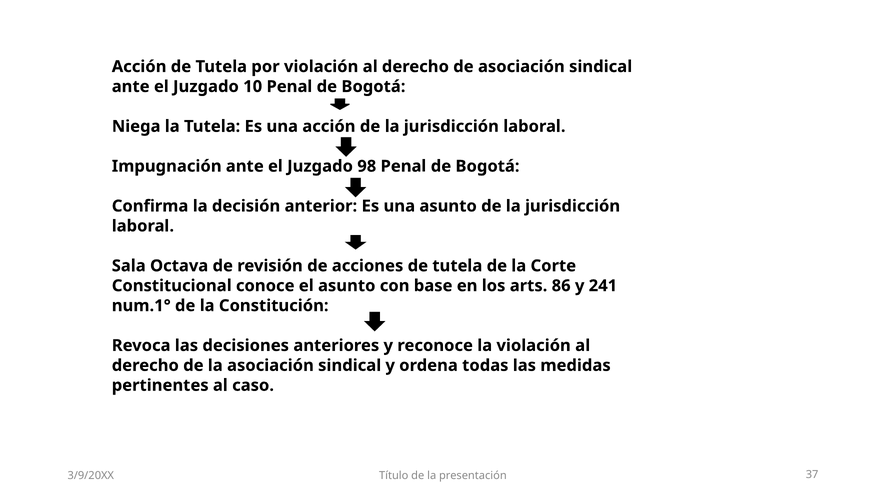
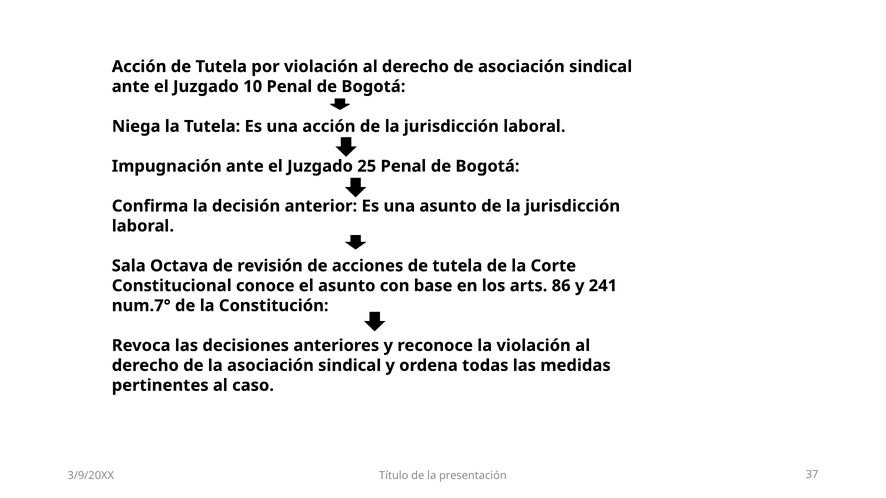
98: 98 -> 25 (367, 166)
num.1°: num.1° -> num.7° (141, 306)
